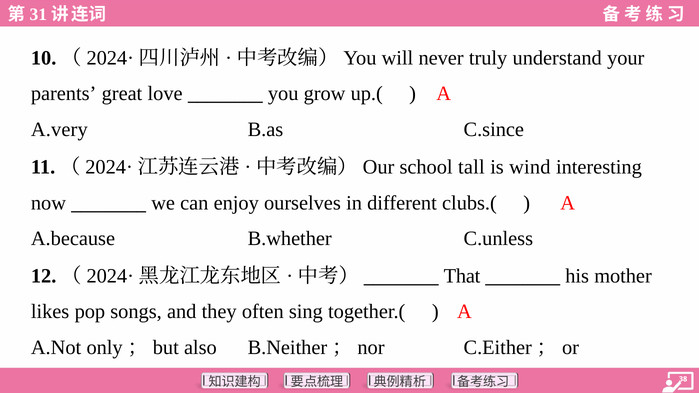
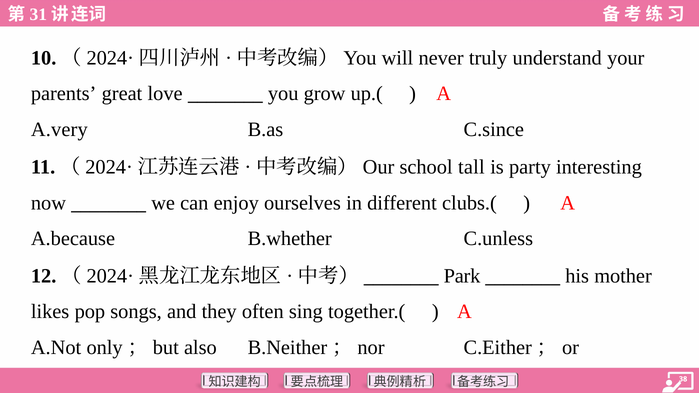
wind: wind -> party (530, 167)
That: That -> Park (462, 276)
